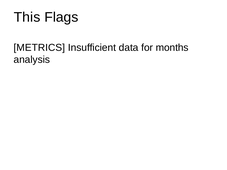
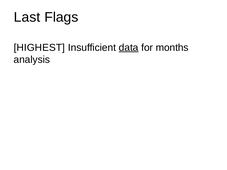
This: This -> Last (27, 17)
METRICS: METRICS -> HIGHEST (39, 48)
data underline: none -> present (129, 48)
